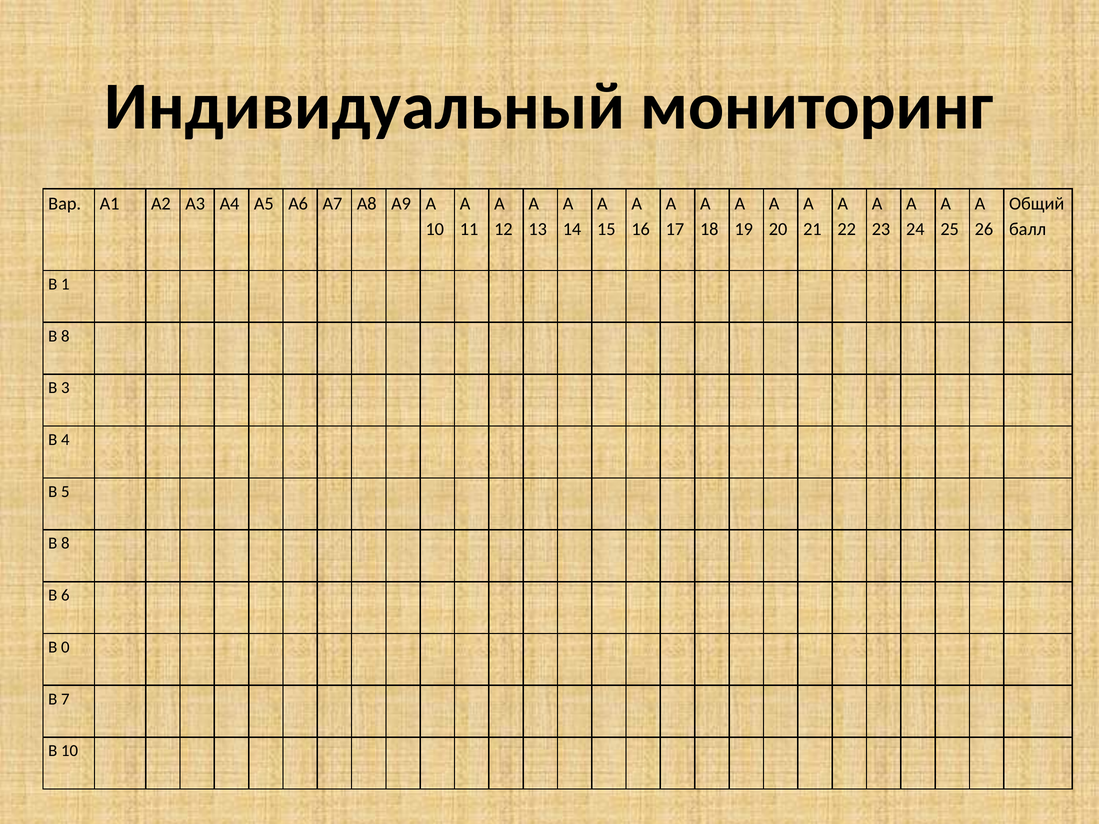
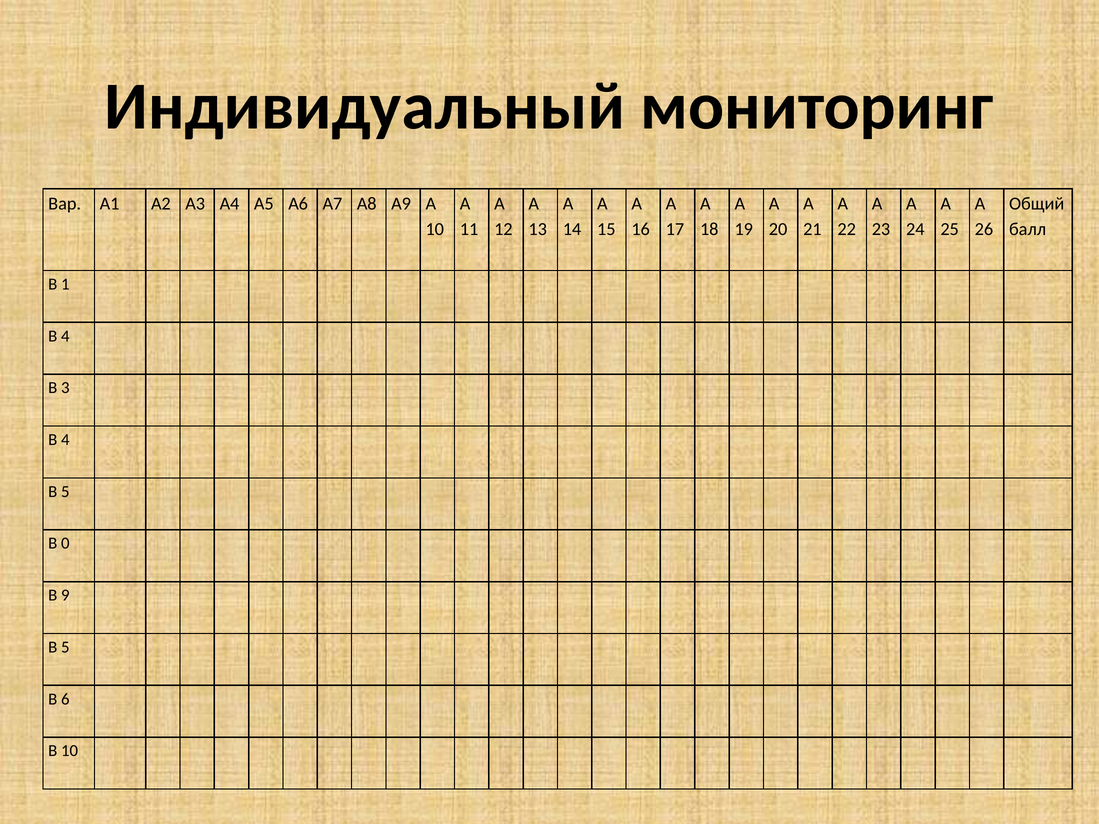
8: 8 -> 4 (65, 336)
8: 8 -> 0 (65, 544)
6: 6 -> 9 (65, 595)
0: 0 -> 5 (65, 647)
7: 7 -> 6 (65, 699)
